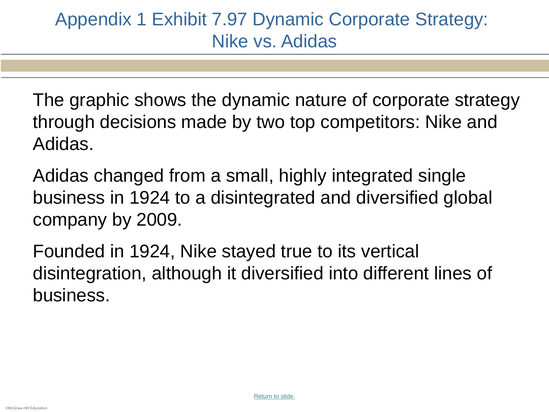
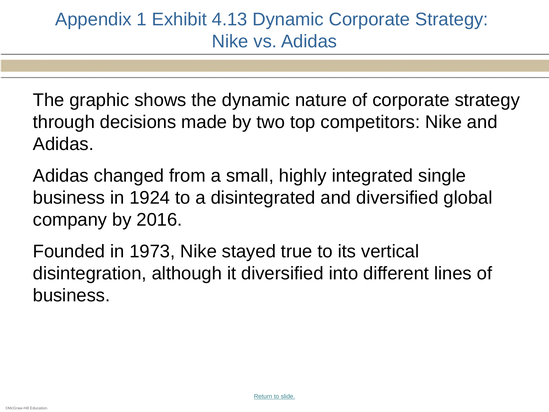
7.97: 7.97 -> 4.13 (230, 20)
2009: 2009 -> 2016 (159, 220)
Founded in 1924: 1924 -> 1973 (152, 251)
